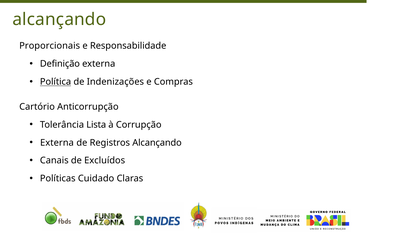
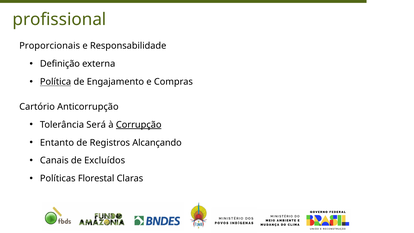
alcançando: alcançando -> profissional (59, 20)
Indenizações: Indenizações -> Engajamento (115, 82)
Lista: Lista -> Será (96, 125)
Corrupção underline: none -> present (139, 125)
Externa: Externa -> Entanto (57, 143)
Cuidado: Cuidado -> Florestal (96, 178)
